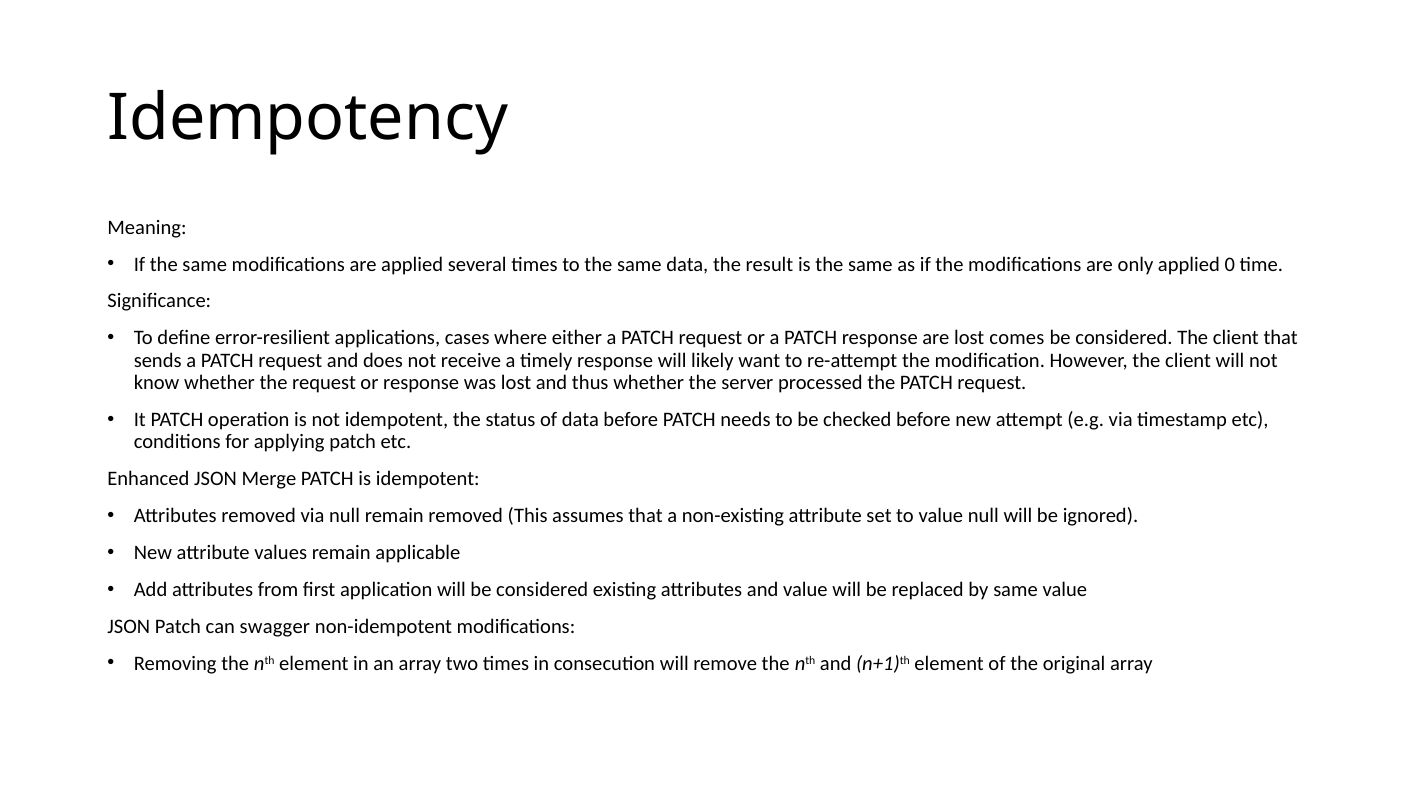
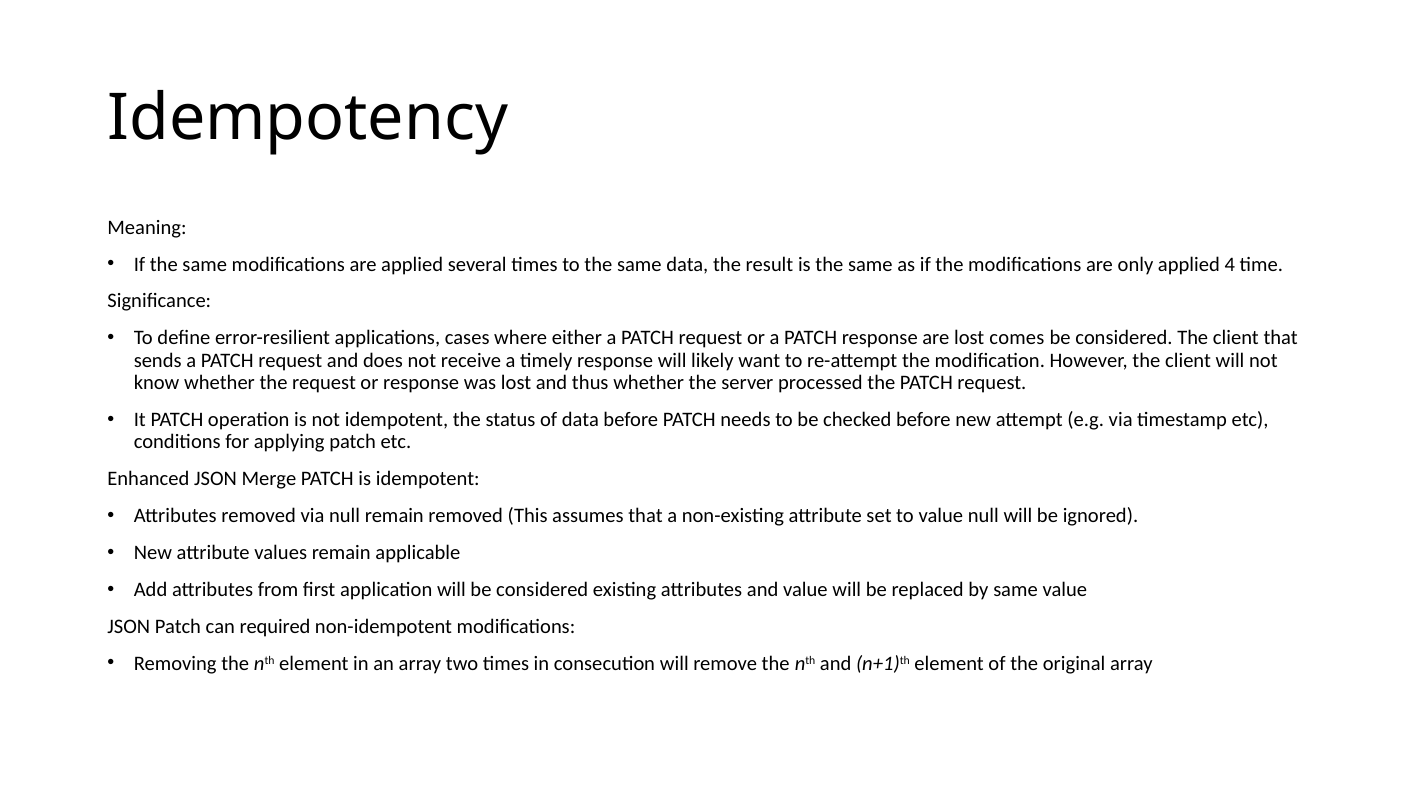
0: 0 -> 4 (1230, 264)
swagger: swagger -> required (275, 626)
